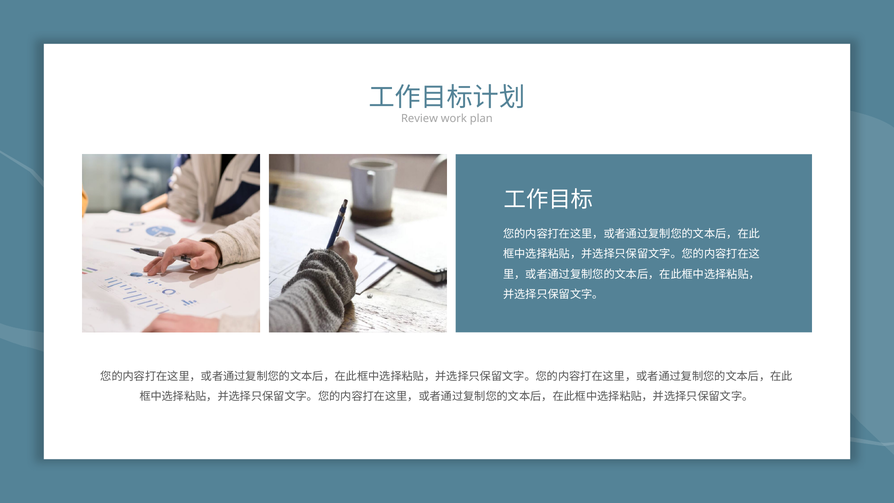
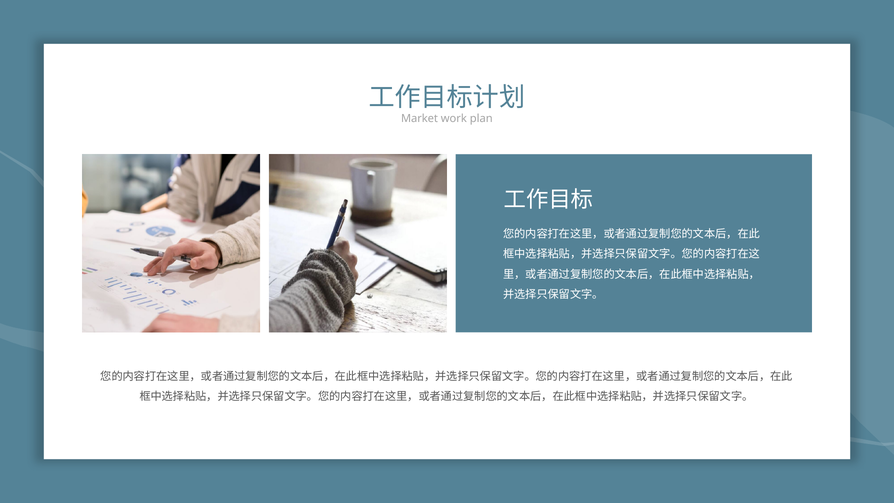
Review: Review -> Market (420, 119)
